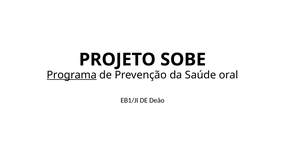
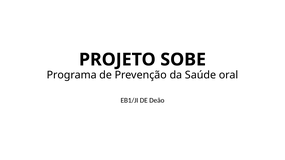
Programa underline: present -> none (72, 75)
